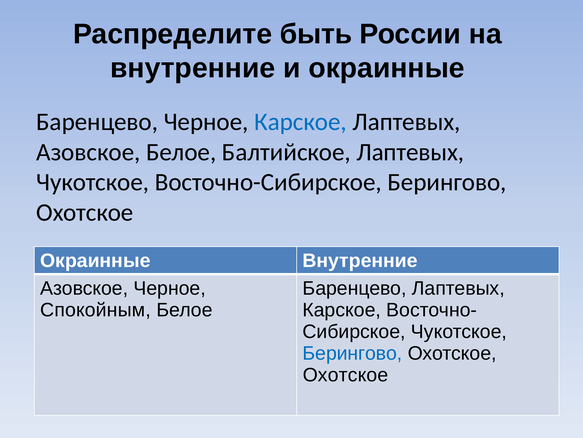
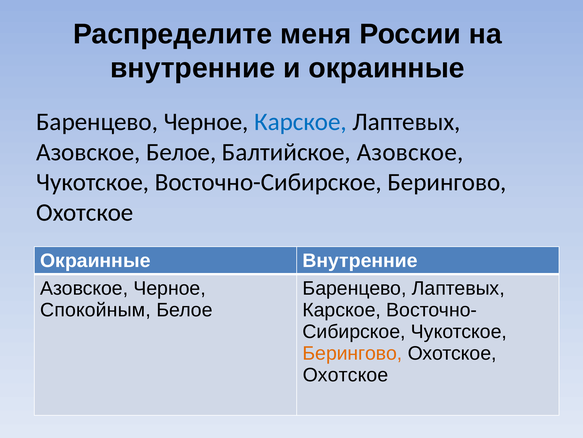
быть: быть -> меня (316, 34)
Балтийское Лаптевых: Лаптевых -> Азовское (410, 152)
Берингово colour: blue -> orange (352, 353)
